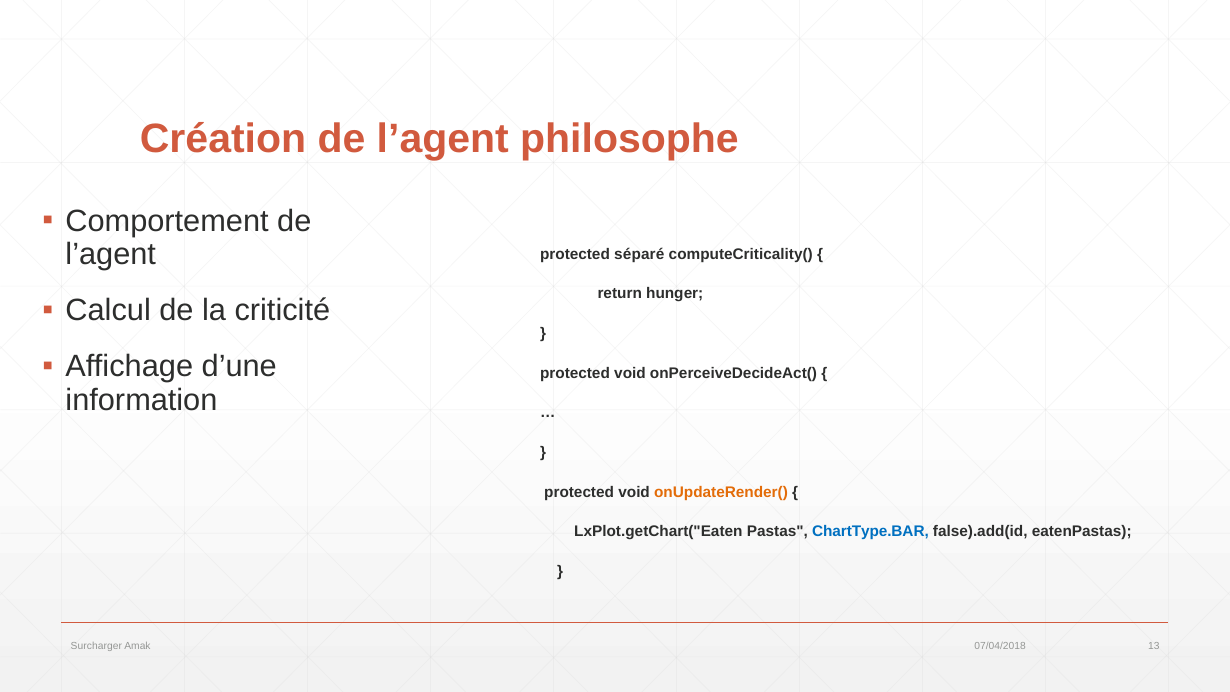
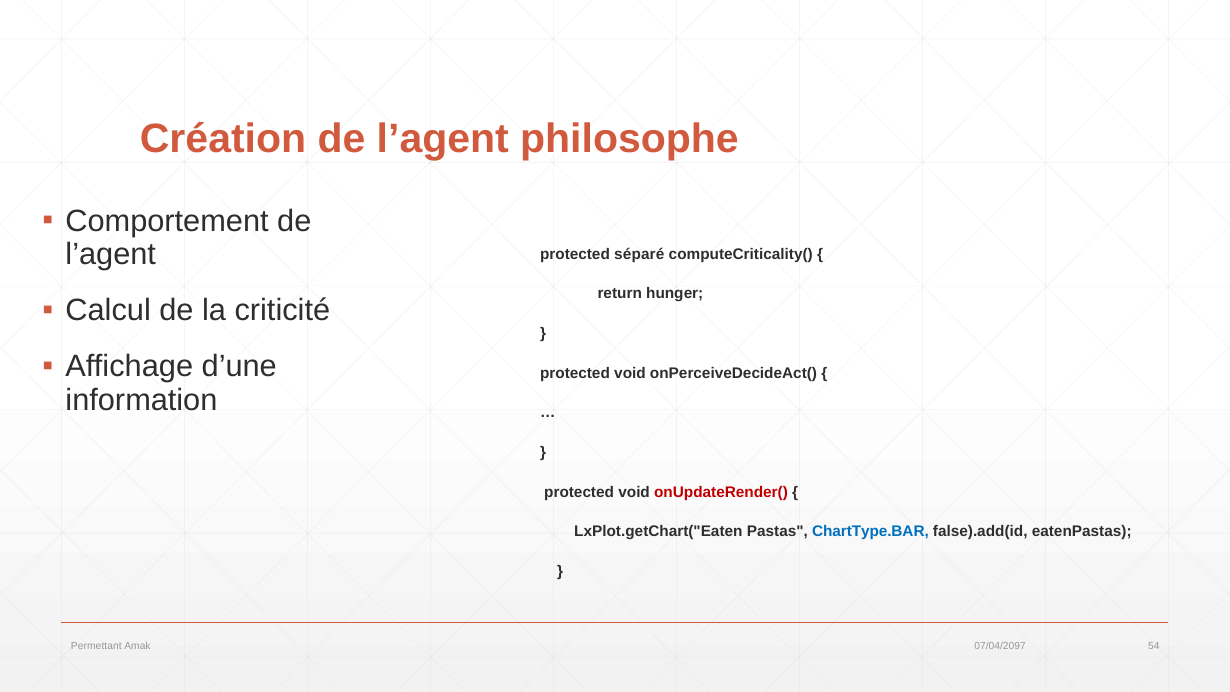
onUpdateRender( colour: orange -> red (721, 492)
Surcharger: Surcharger -> Permettant (96, 646)
07/04/2018: 07/04/2018 -> 07/04/2097 (1000, 646)
13: 13 -> 54 (1154, 646)
